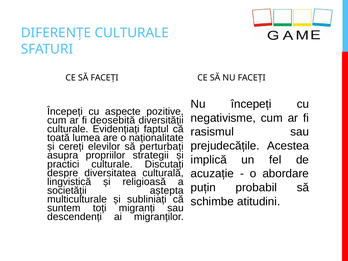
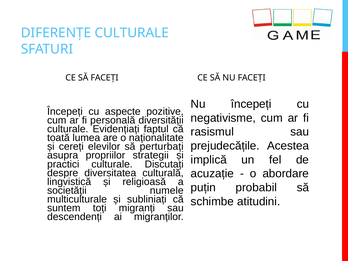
deosebită: deosebită -> personală (113, 120)
aștepta: aștepta -> numele (167, 190)
